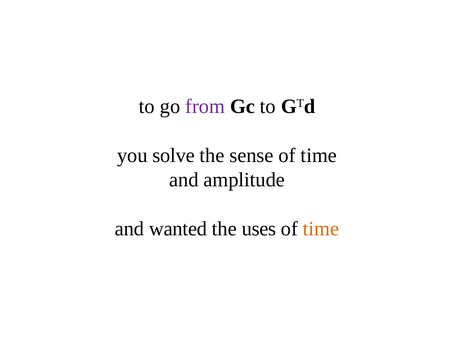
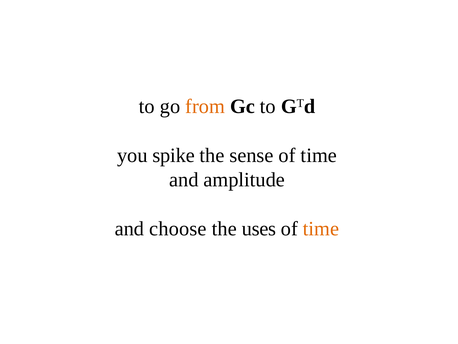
from colour: purple -> orange (205, 106)
solve: solve -> spike (174, 155)
wanted: wanted -> choose (178, 229)
